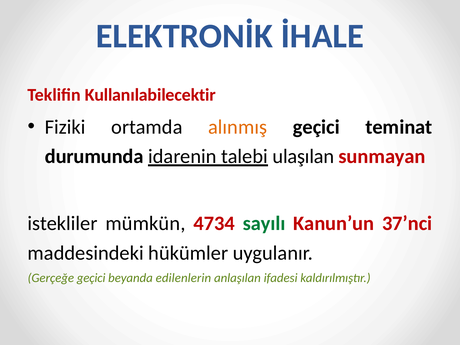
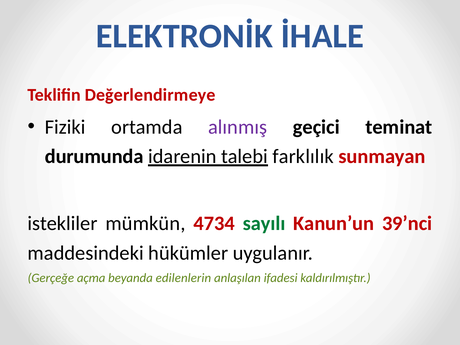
Kullanılabilecektir: Kullanılabilecektir -> Değerlendirmeye (150, 95)
alınmış colour: orange -> purple (238, 127)
ulaşılan: ulaşılan -> farklılık (303, 156)
37’nci: 37’nci -> 39’nci (407, 224)
Gerçeğe geçici: geçici -> açma (91, 278)
